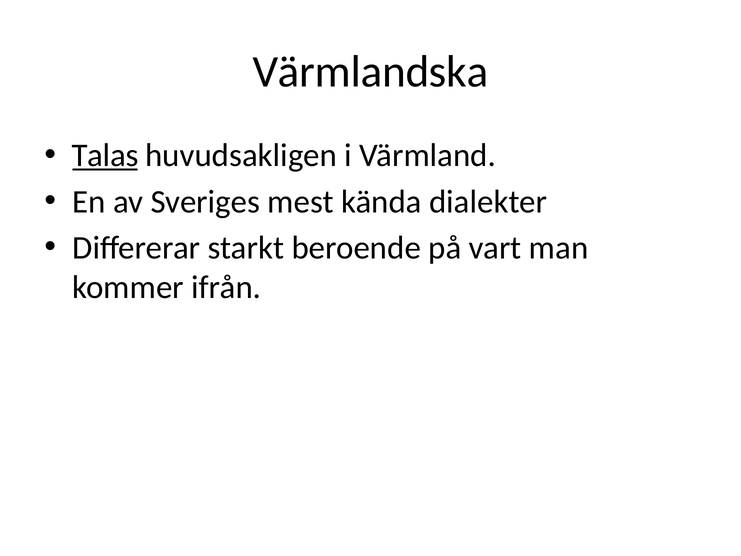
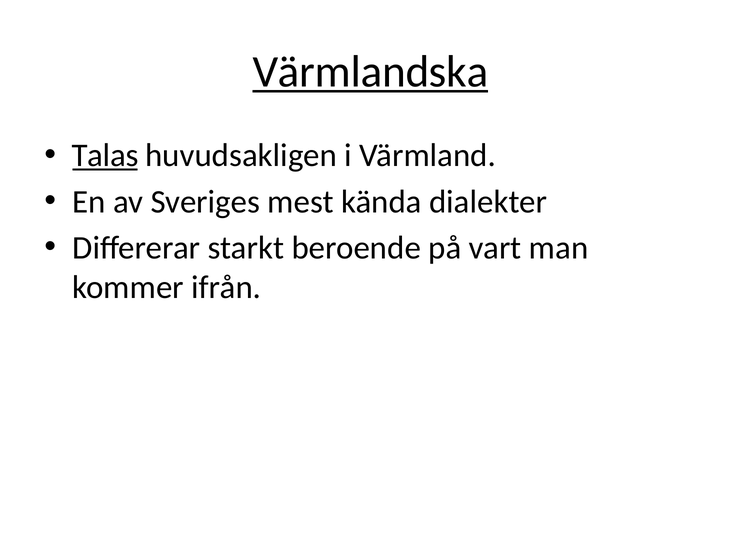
Värmlandska underline: none -> present (370, 72)
